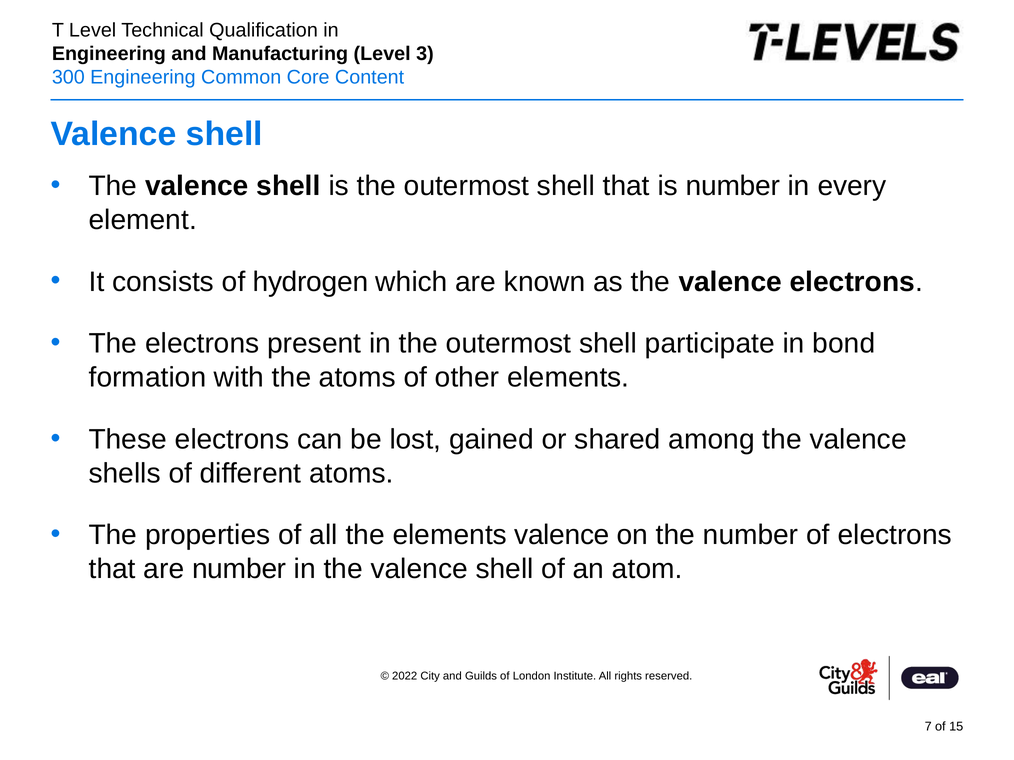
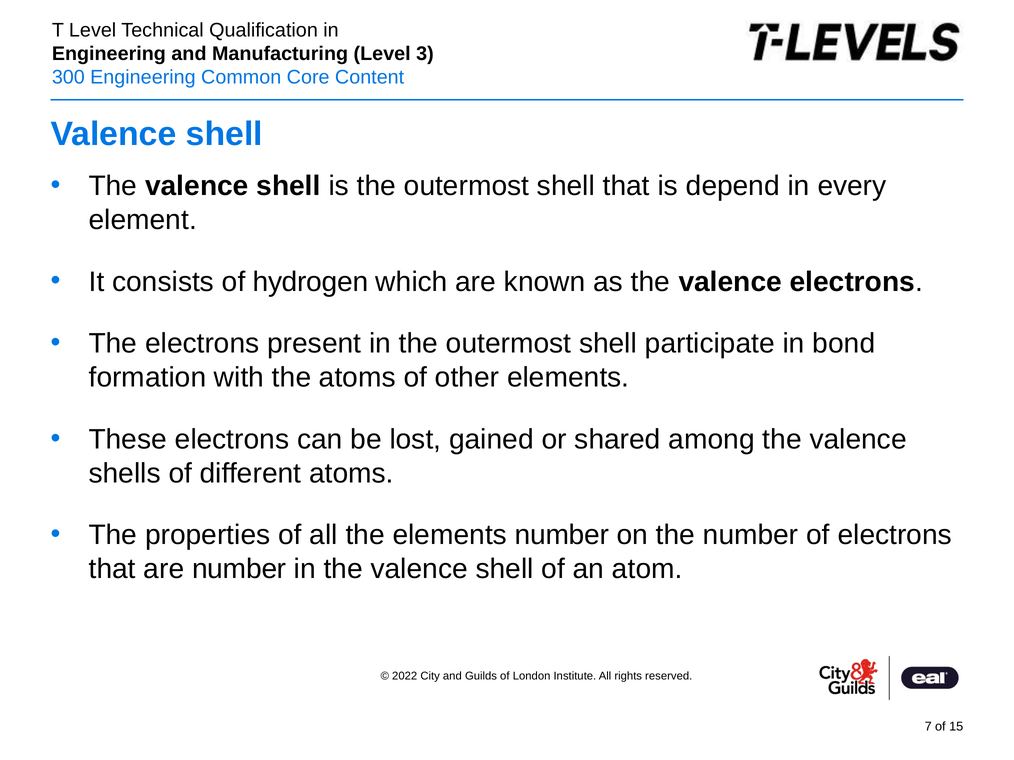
is number: number -> depend (733, 186)
elements valence: valence -> number (562, 536)
